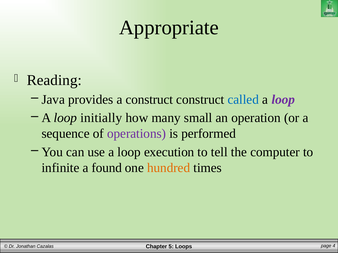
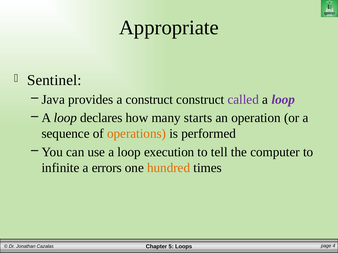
Reading: Reading -> Sentinel (54, 80)
called colour: blue -> purple (243, 100)
initially: initially -> declares (101, 118)
small: small -> starts (198, 118)
operations colour: purple -> orange (137, 134)
found: found -> errors (107, 168)
